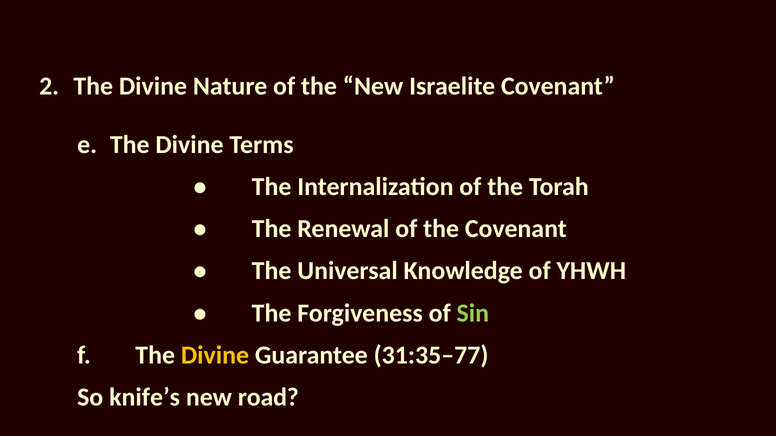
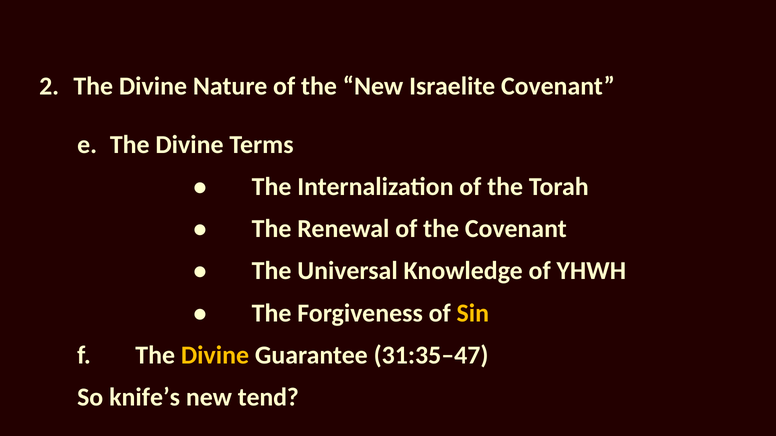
Sin colour: light green -> yellow (473, 313)
31:35–77: 31:35–77 -> 31:35–47 (431, 355)
road: road -> tend (268, 398)
